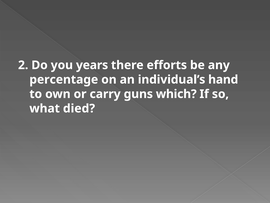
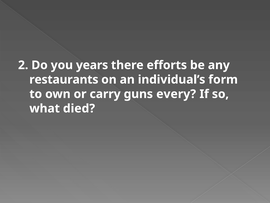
percentage: percentage -> restaurants (64, 79)
hand: hand -> form (223, 79)
which: which -> every (176, 94)
